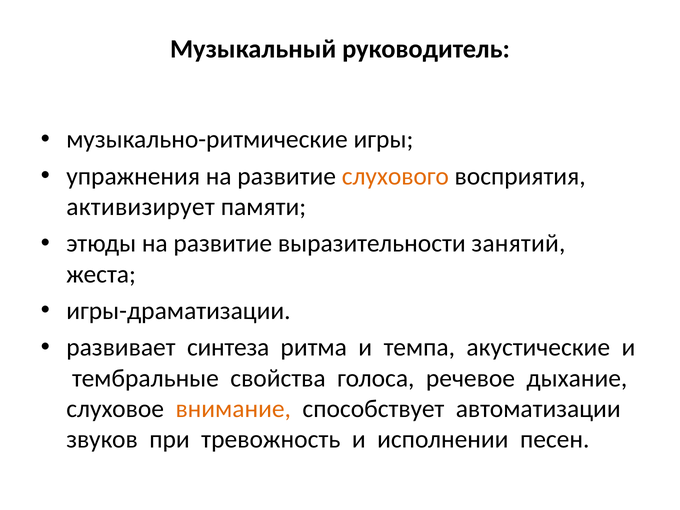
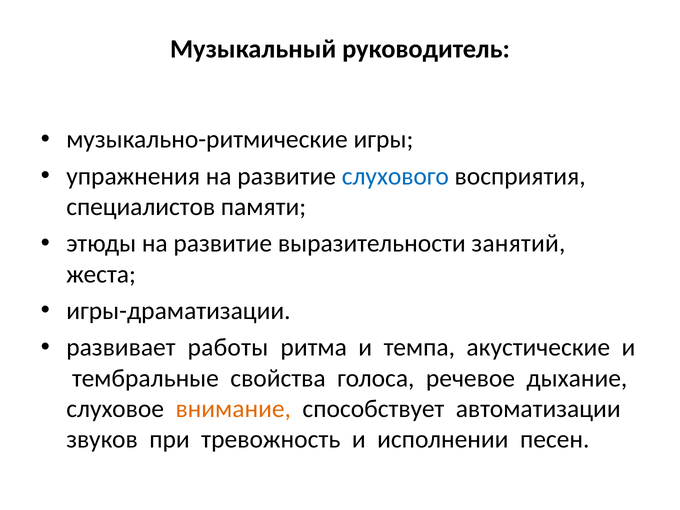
слухового colour: orange -> blue (395, 176)
активизирует: активизирует -> специалистов (141, 207)
синтеза: синтеза -> работы (228, 347)
